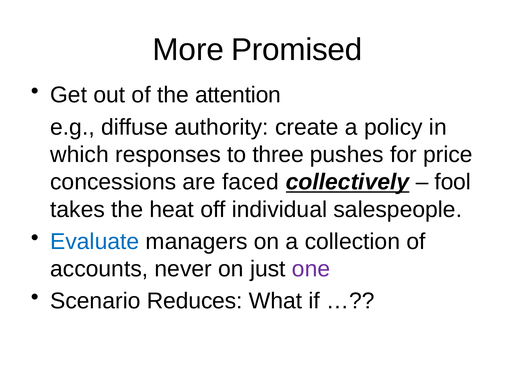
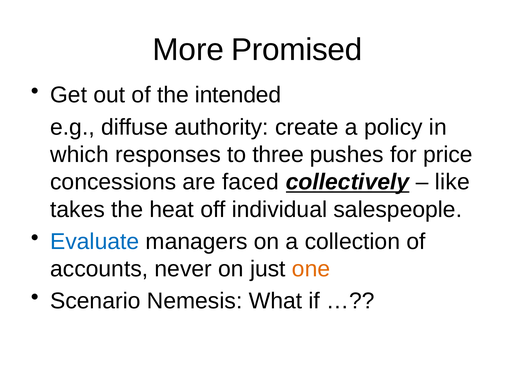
attention: attention -> intended (238, 95)
fool: fool -> like (452, 182)
one colour: purple -> orange (311, 269)
Reduces: Reduces -> Nemesis (195, 301)
